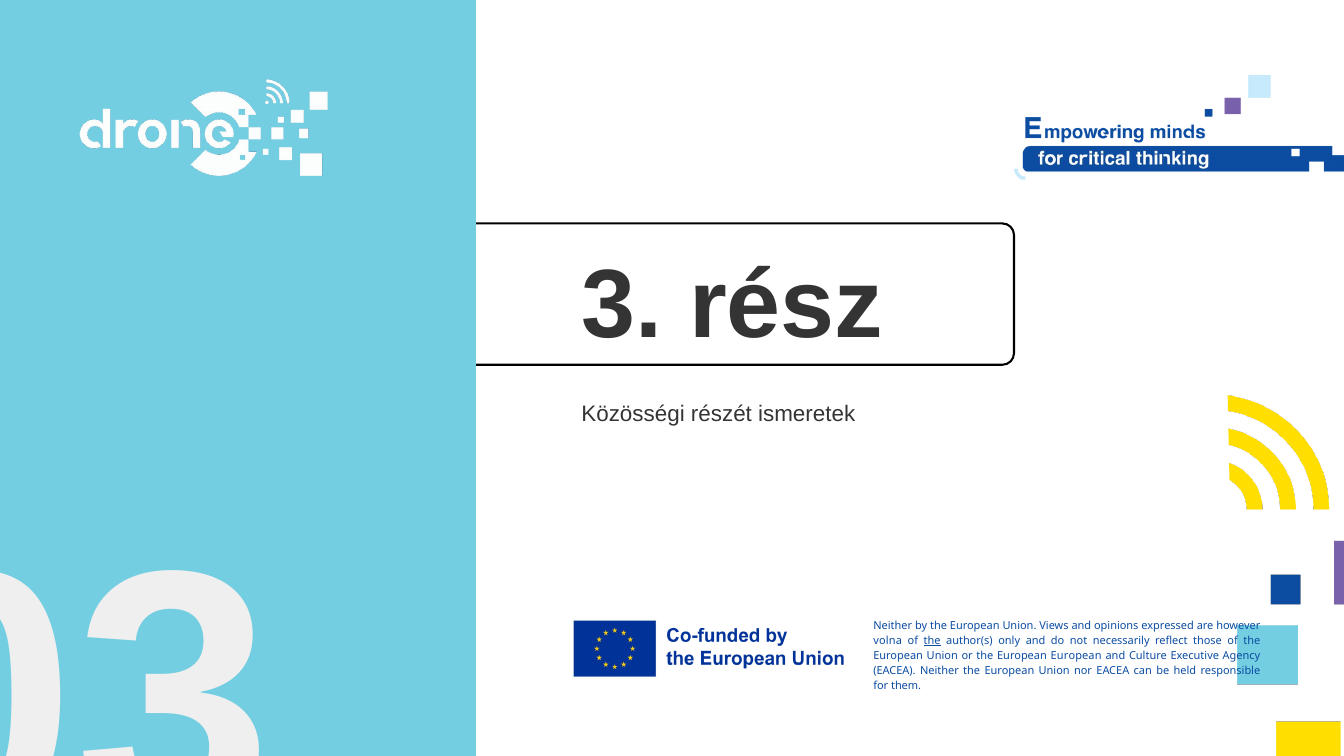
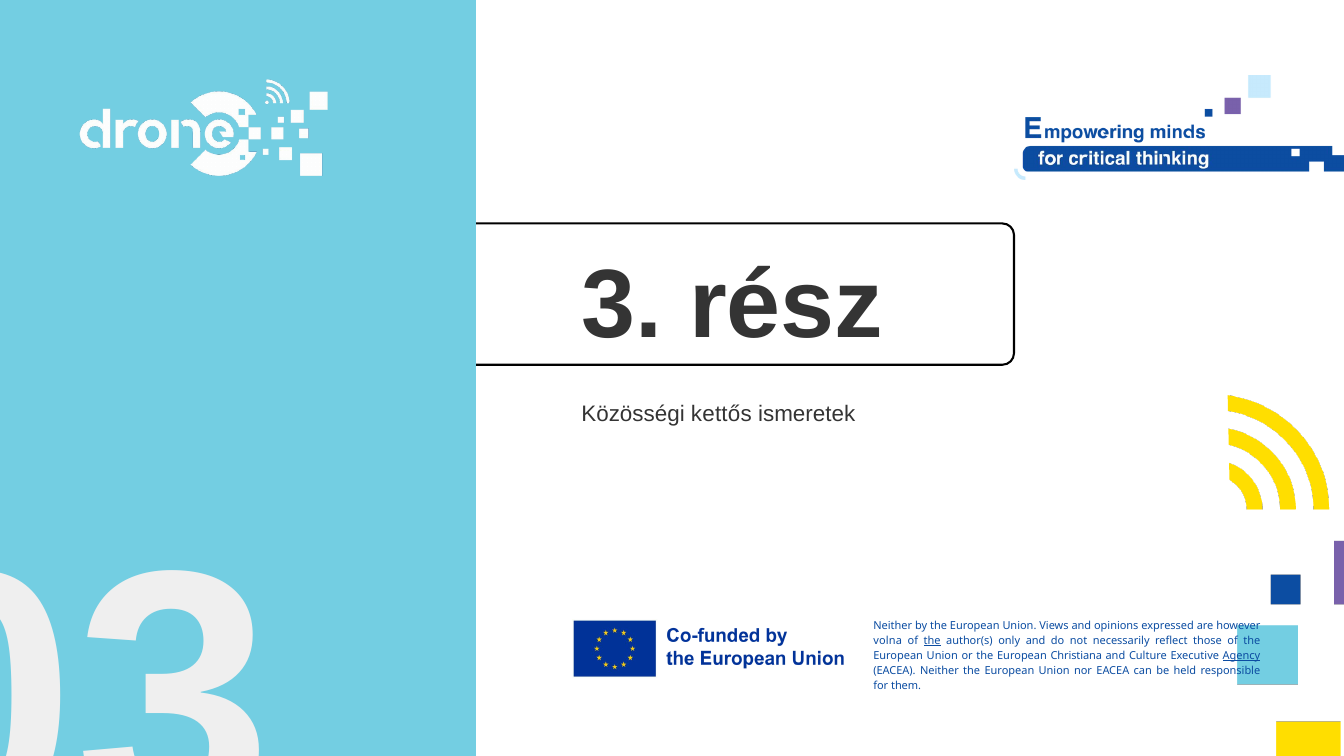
részét: részét -> kettős (721, 414)
European European: European -> Christiana (1076, 656)
Agency underline: none -> present (1242, 656)
